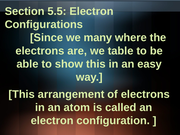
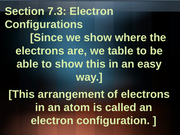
5.5: 5.5 -> 7.3 (57, 11)
we many: many -> show (98, 38)
